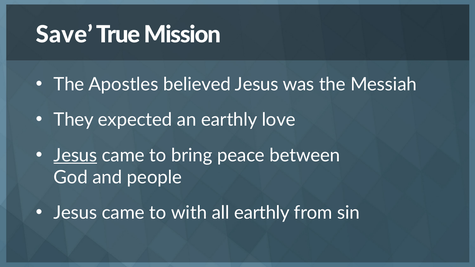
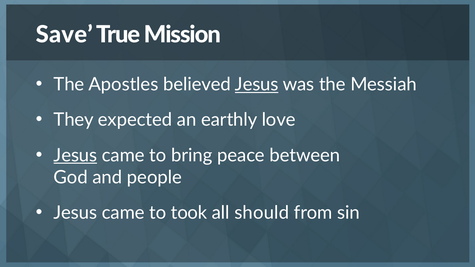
Jesus underline: none -> present (257, 85)
with: with -> took (189, 213)
all earthly: earthly -> should (262, 213)
